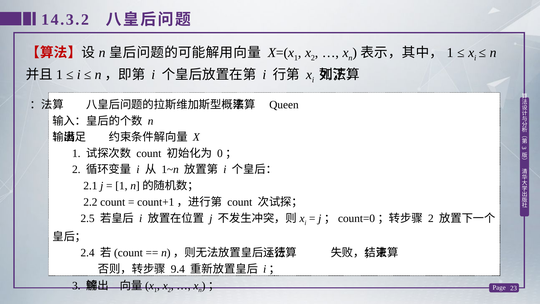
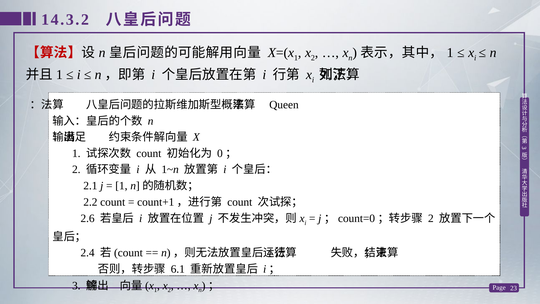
2.5: 2.5 -> 2.6 (88, 218)
9.4: 9.4 -> 6.1 (178, 269)
